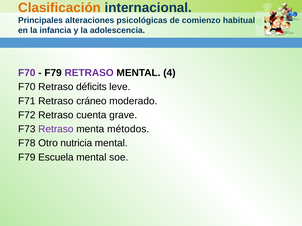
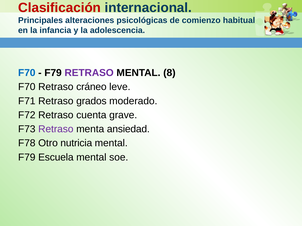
Clasificación colour: orange -> red (60, 8)
F70 colour: purple -> blue (27, 73)
4: 4 -> 8 (169, 73)
déficits: déficits -> cráneo (91, 87)
cráneo: cráneo -> grados (91, 101)
métodos: métodos -> ansiedad (128, 129)
